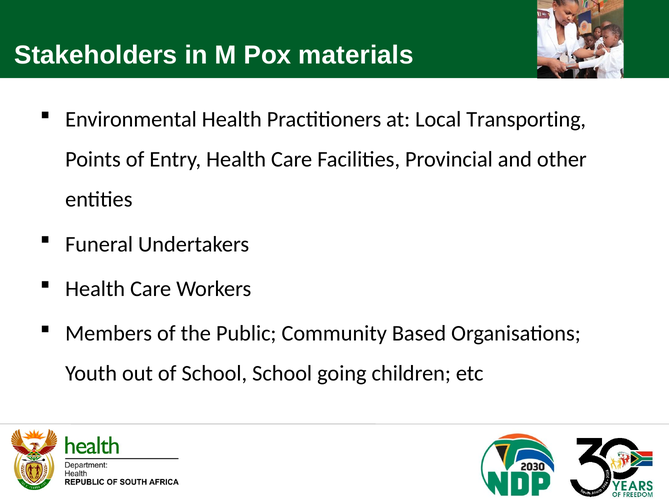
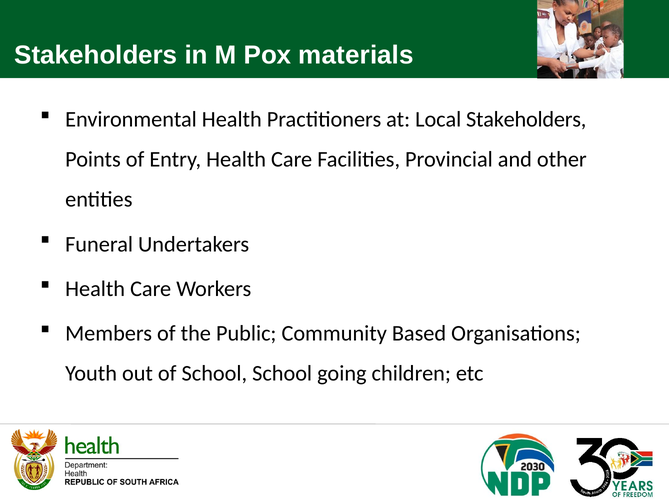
Local Transporting: Transporting -> Stakeholders (526, 119)
